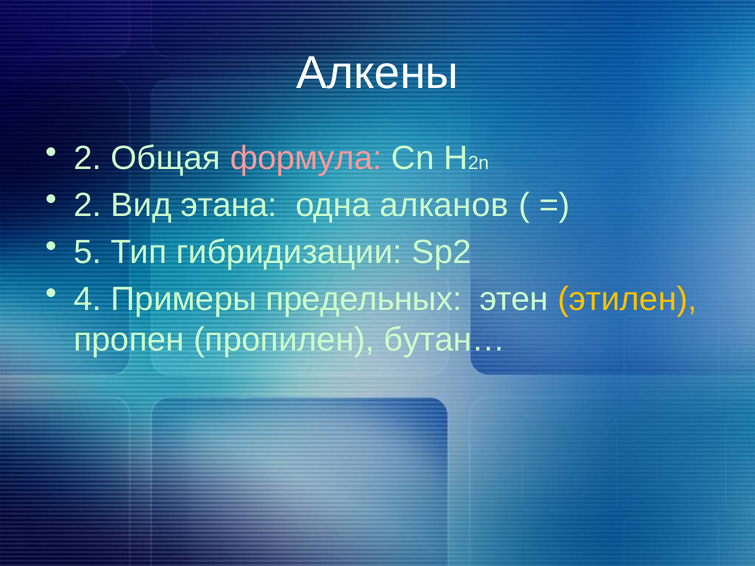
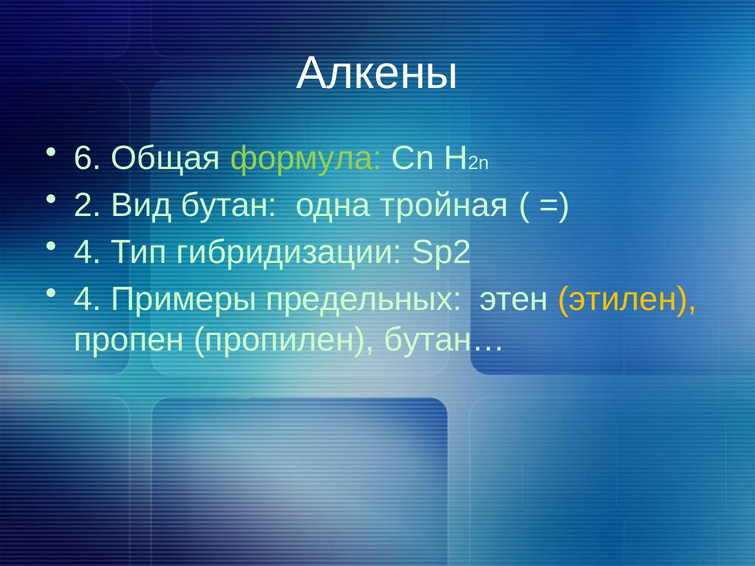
2: 2 -> 6 (88, 158)
формула colour: pink -> light green (306, 158)
этана: этана -> бутан (229, 205)
алканов: алканов -> тройная (444, 205)
5: 5 -> 4 (88, 252)
